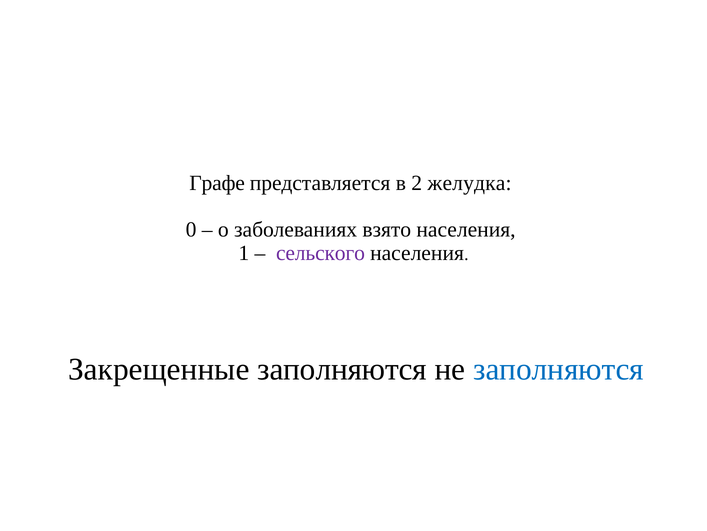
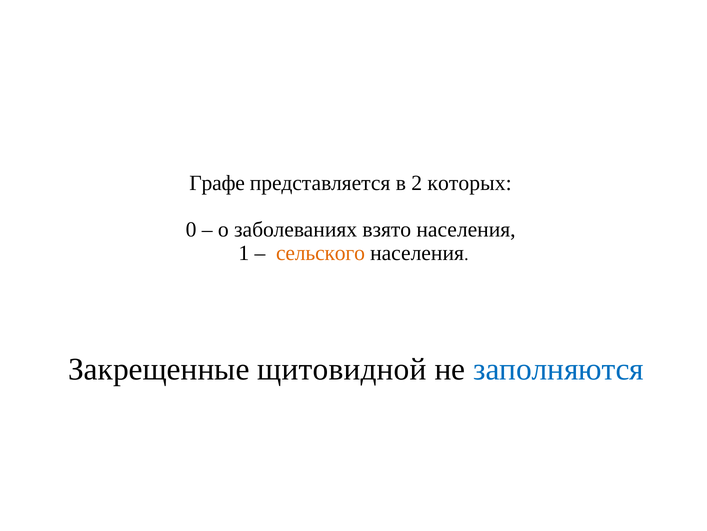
желудка: желудка -> которых (470, 183)
сельского colour: purple -> orange (321, 253)
Закрещенные заполняются: заполняются -> щитовидной (342, 369)
